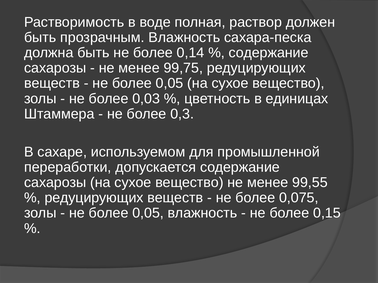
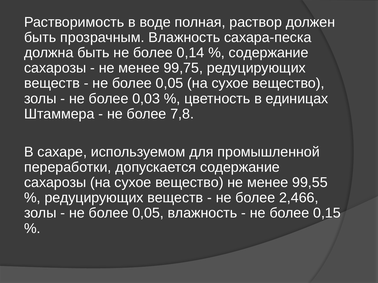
0,3: 0,3 -> 7,8 (182, 114)
0,075: 0,075 -> 2,466 (299, 198)
